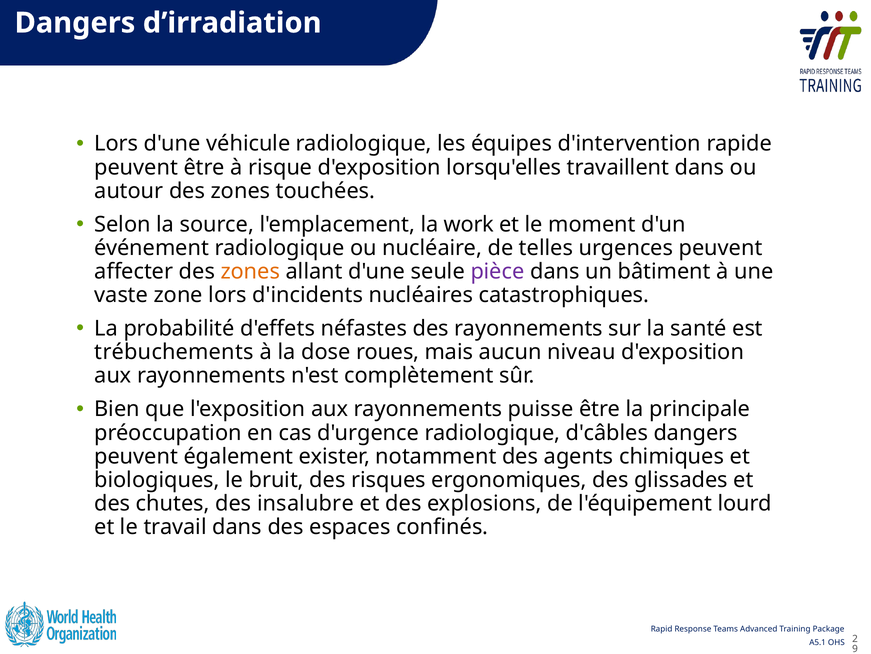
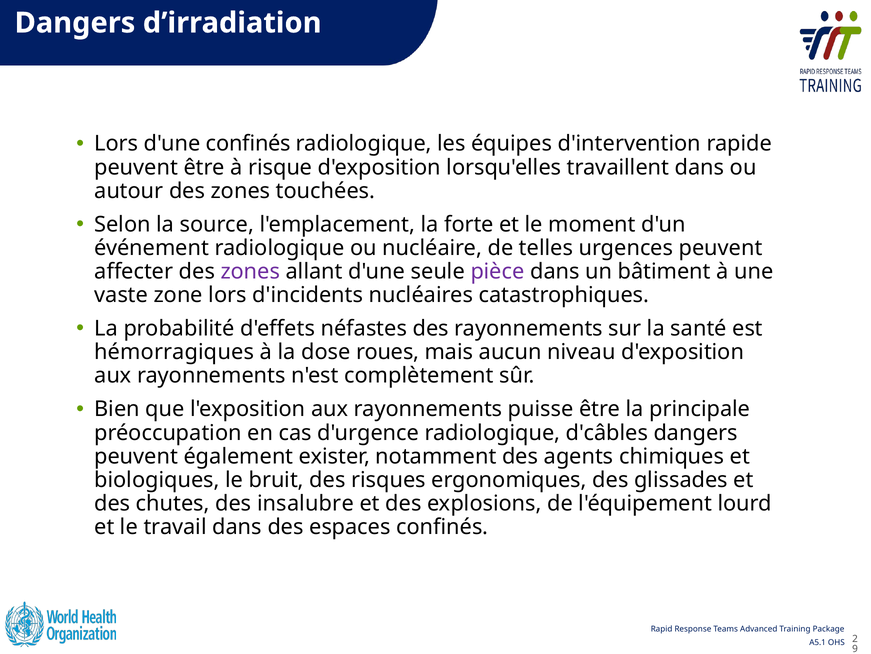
d'une véhicule: véhicule -> confinés (248, 144)
work: work -> forte (469, 224)
zones colour: orange -> purple (250, 271)
trébuchements: trébuchements -> hémorragiques (174, 352)
